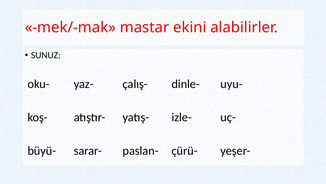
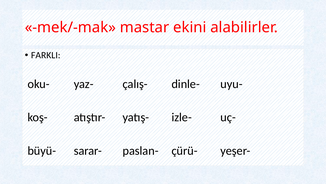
SUNUZ: SUNUZ -> FARKLI (46, 55)
